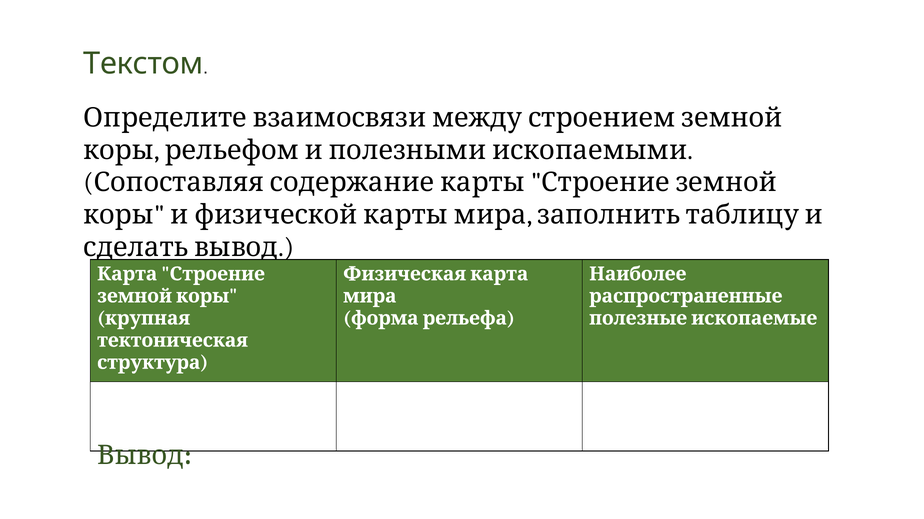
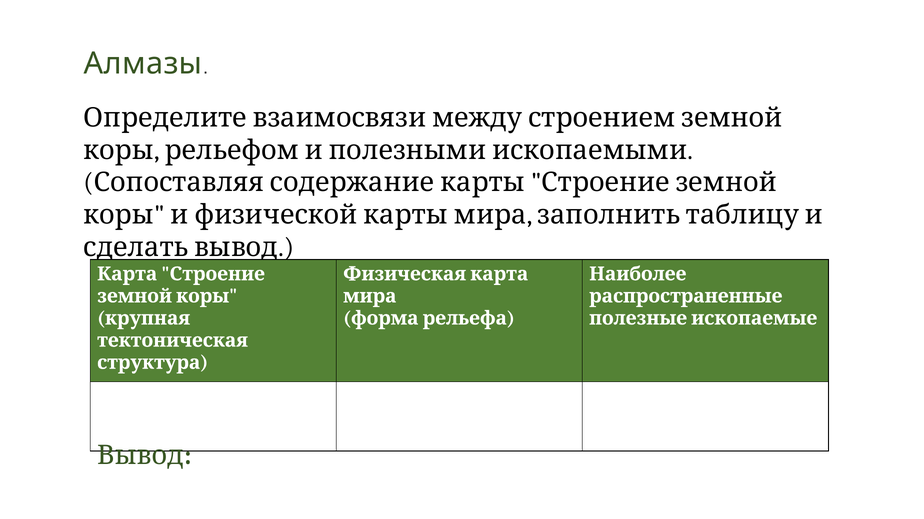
Текстом: Текстом -> Алмазы (143, 64)
